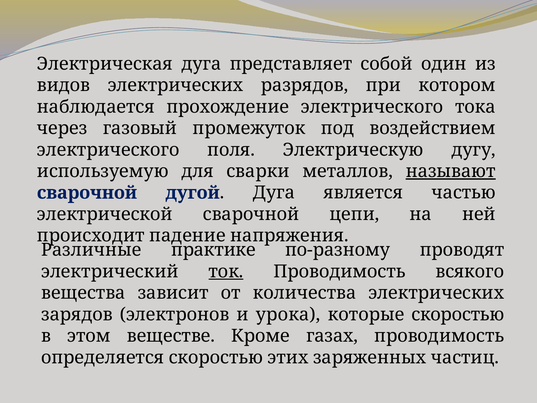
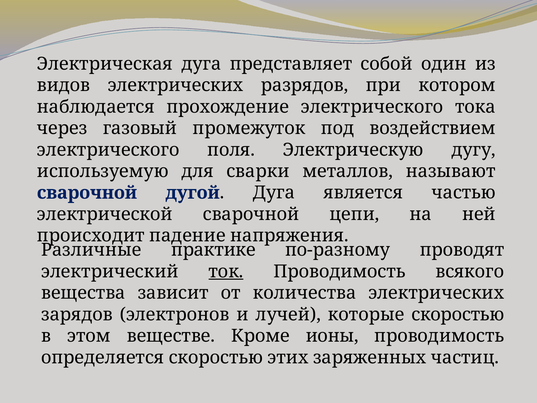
называют underline: present -> none (451, 171)
урока: урока -> лучей (288, 314)
газах: газах -> ионы (332, 336)
